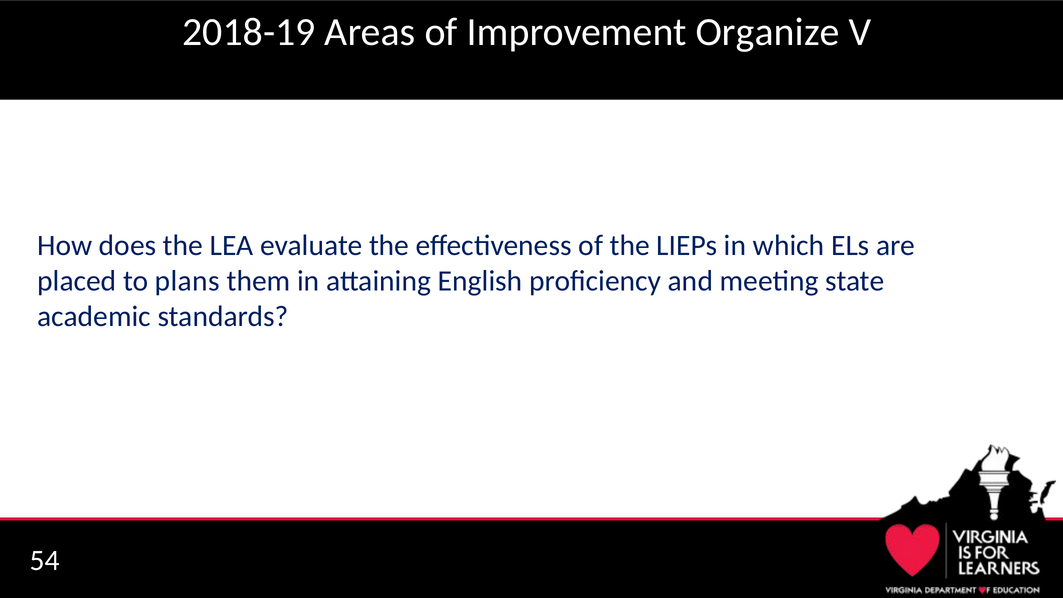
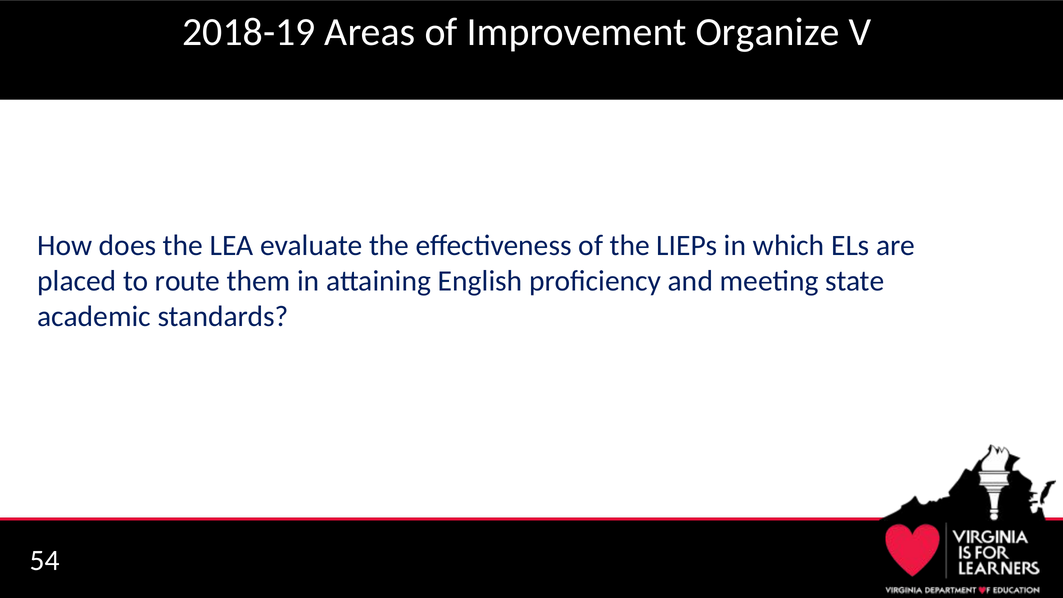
plans: plans -> route (188, 281)
